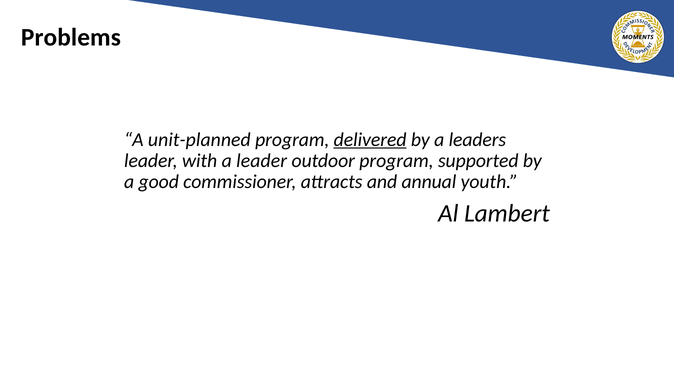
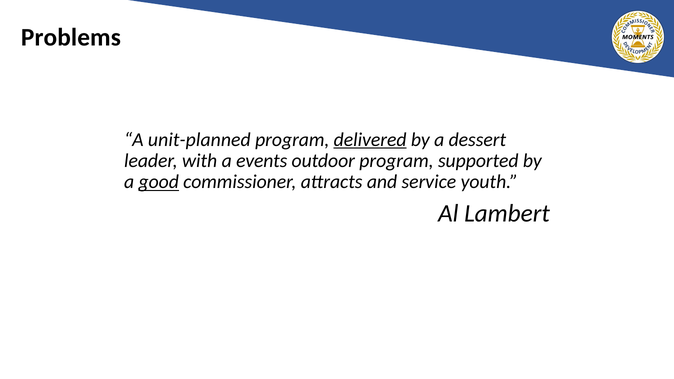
leaders: leaders -> dessert (477, 140)
a leader: leader -> events (262, 161)
good underline: none -> present (159, 182)
annual: annual -> service (429, 182)
